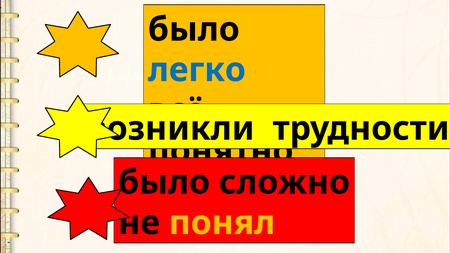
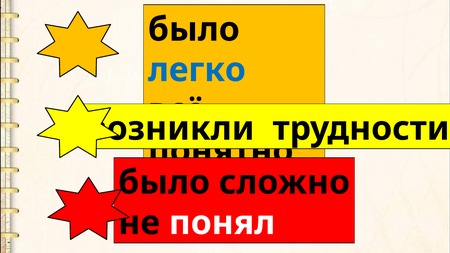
понял colour: yellow -> white (222, 223)
